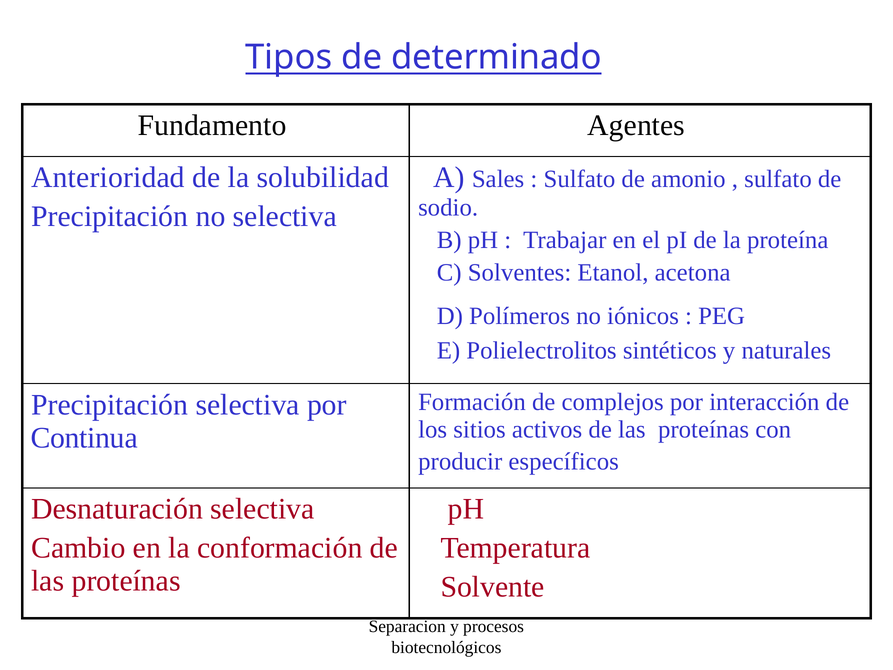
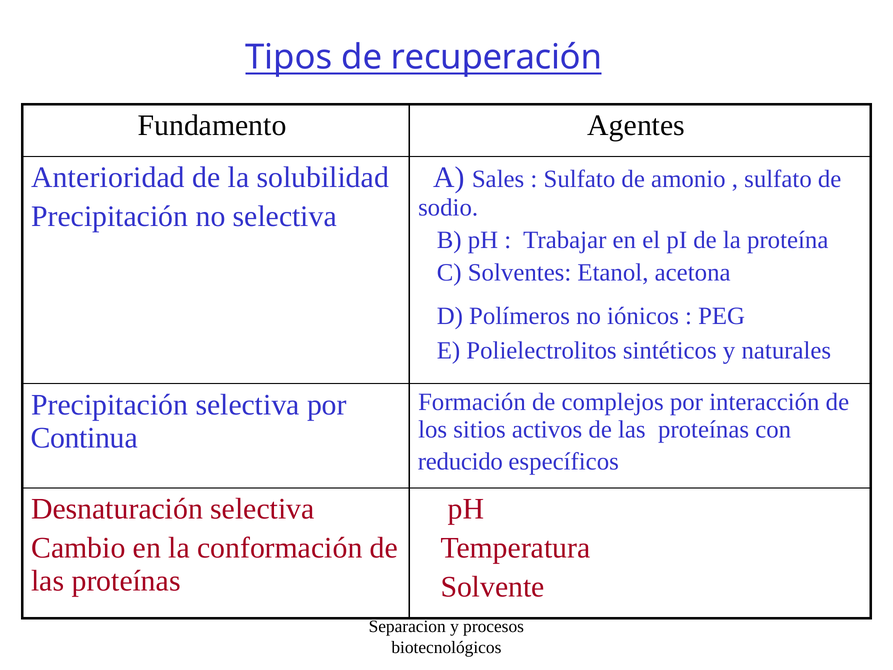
determinado: determinado -> recuperación (496, 57)
producir: producir -> reducido (460, 461)
